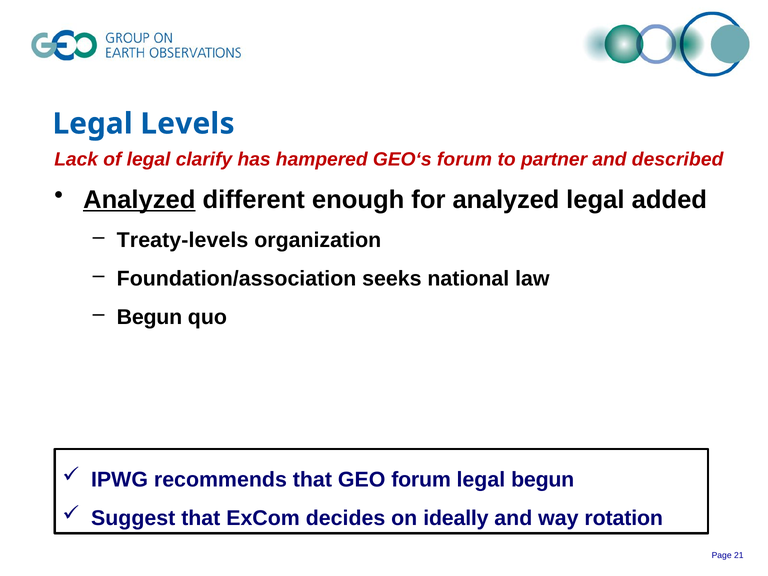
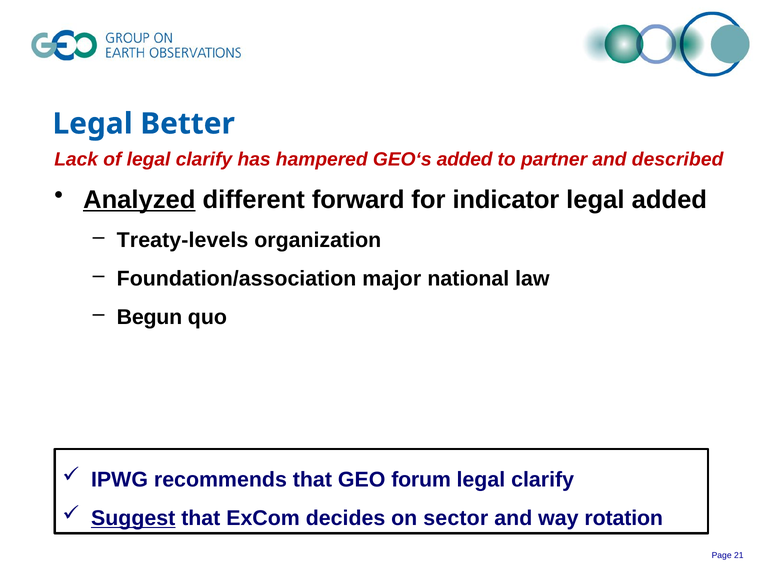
Levels: Levels -> Better (188, 124)
GEO‘s forum: forum -> added (465, 160)
enough: enough -> forward (358, 200)
for analyzed: analyzed -> indicator (506, 200)
seeks: seeks -> major (392, 279)
begun: begun -> clarify (543, 480)
Suggest underline: none -> present (133, 518)
ideally: ideally -> sector (456, 518)
